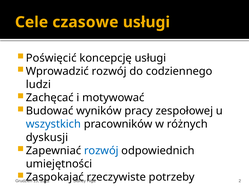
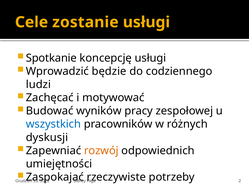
czasowe: czasowe -> zostanie (85, 22)
Poświęcić: Poświęcić -> Spotkanie (51, 58)
Wprowadzić rozwój: rozwój -> będzie (109, 72)
rozwój colour: blue -> orange (101, 151)
